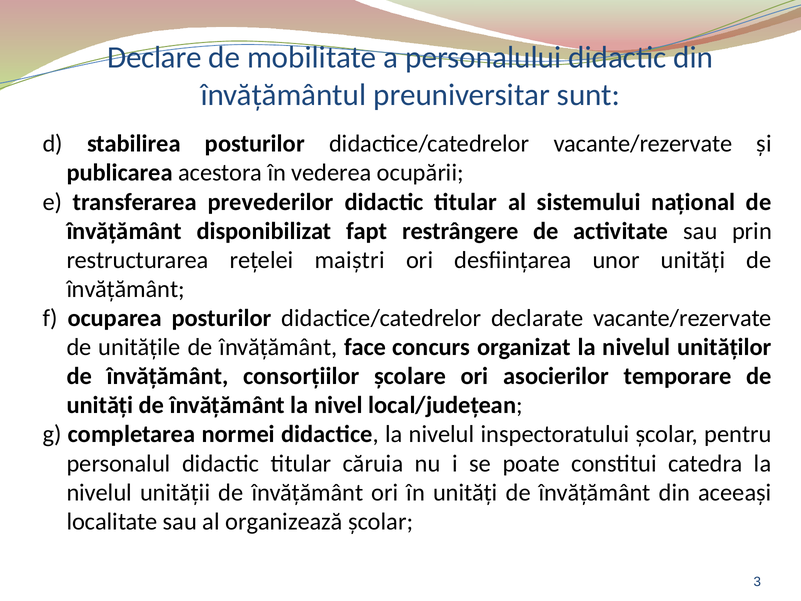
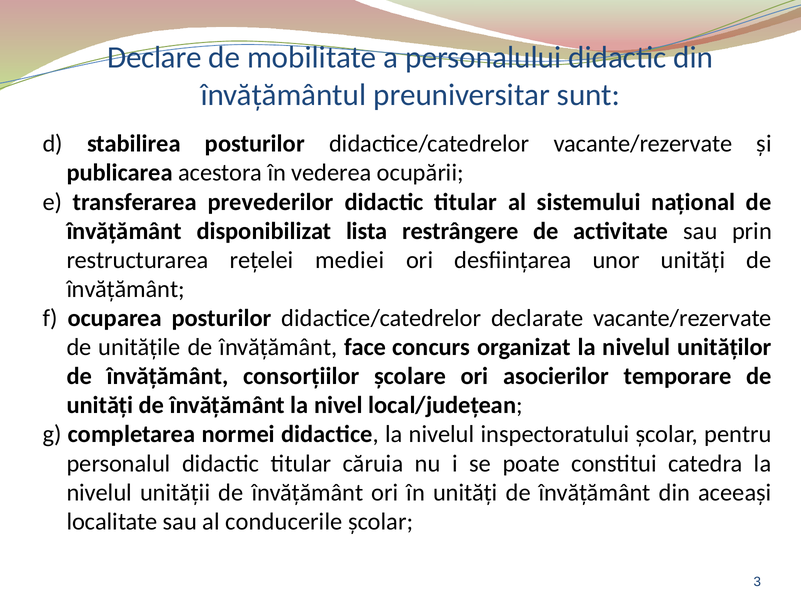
fapt: fapt -> lista (367, 231)
maiştri: maiştri -> mediei (350, 260)
organizează: organizează -> conducerile (284, 521)
